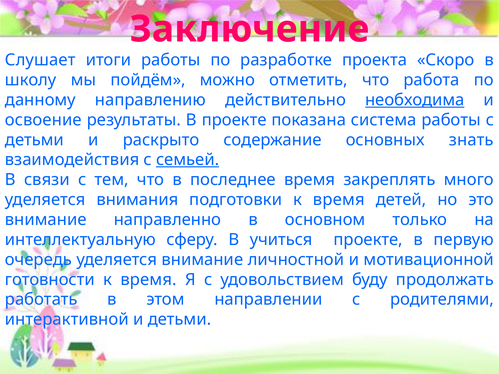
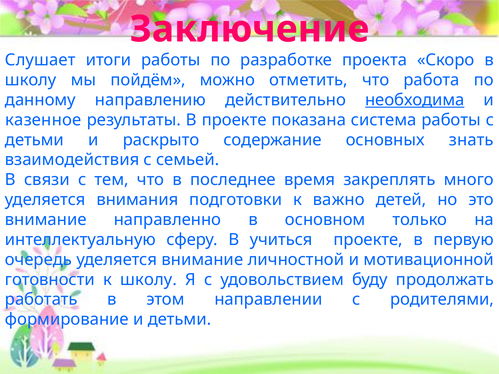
освоение: освоение -> казенное (43, 120)
семьей underline: present -> none (188, 160)
подготовки к время: время -> важно (339, 200)
готовности к время: время -> школу (149, 280)
интерактивной: интерактивной -> формирование (67, 320)
